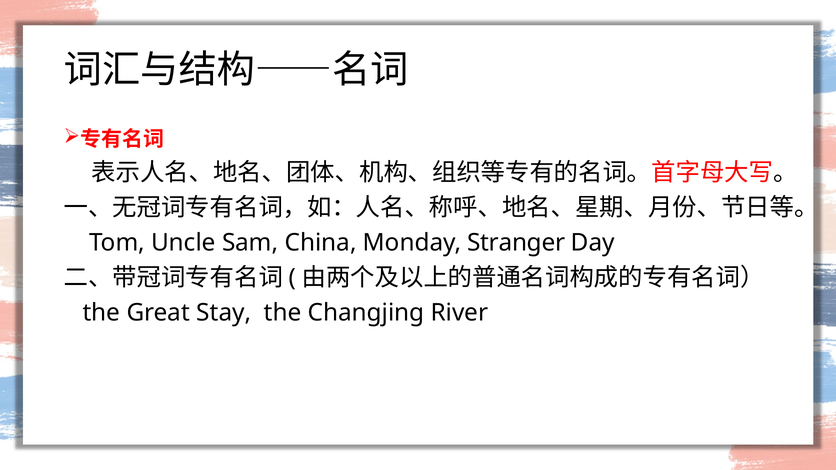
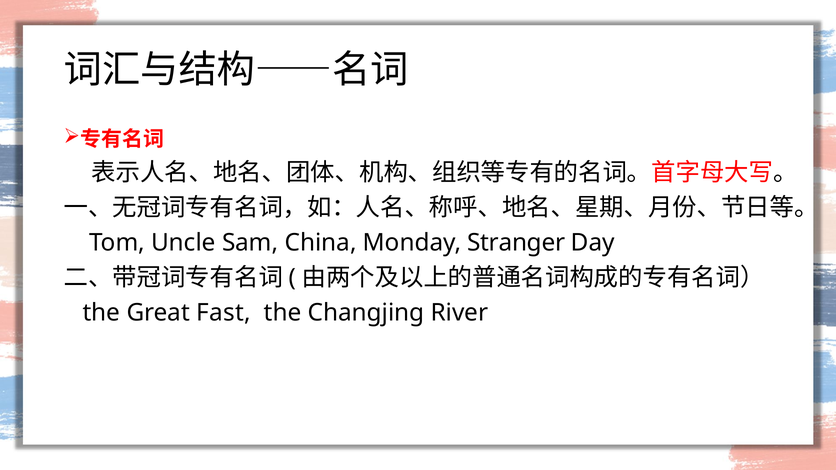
Stay: Stay -> Fast (224, 313)
